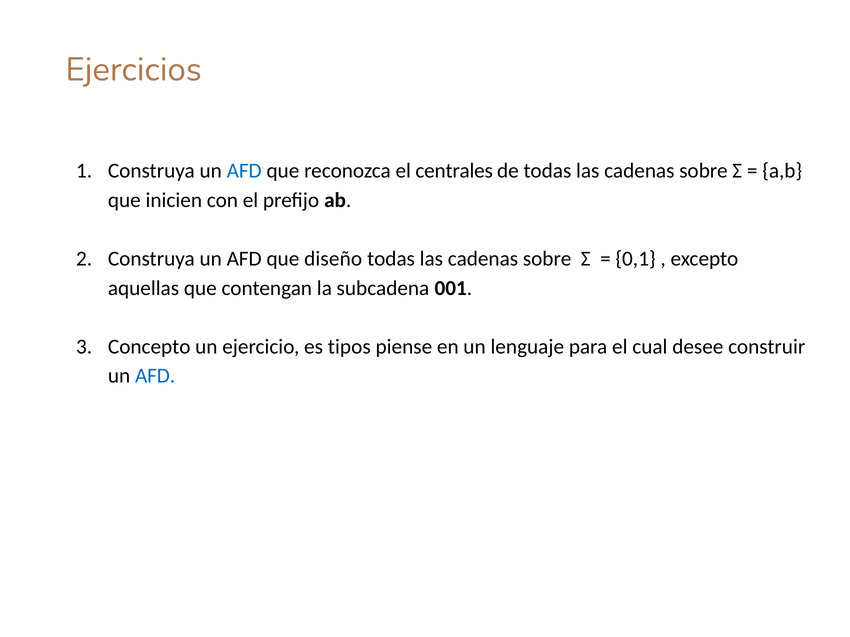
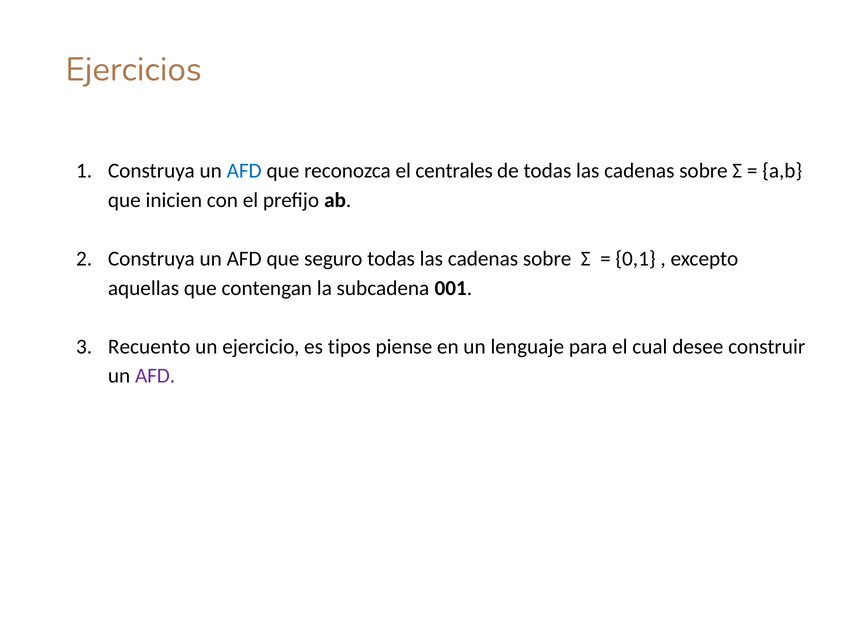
diseño: diseño -> seguro (333, 259)
Concepto: Concepto -> Recuento (149, 347)
AFD colour: blue -> purple (155, 376)
